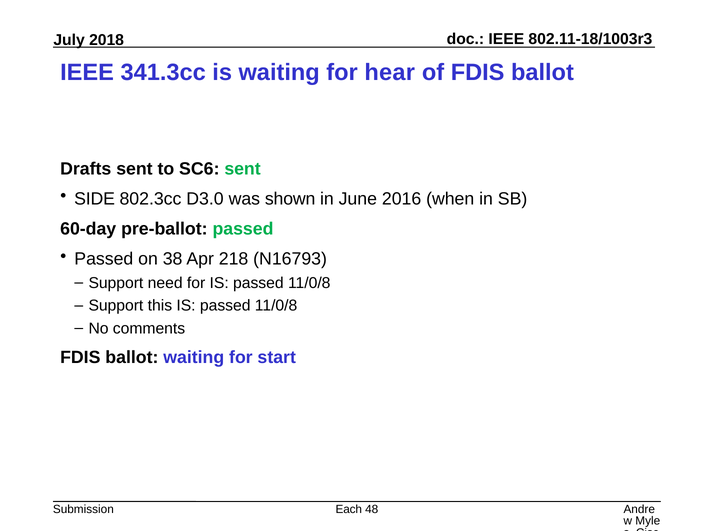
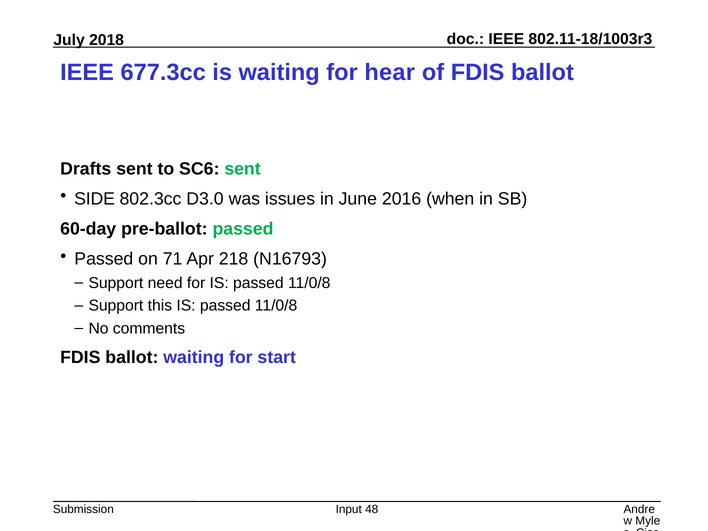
341.3cc: 341.3cc -> 677.3cc (163, 72)
shown: shown -> issues (290, 199)
38: 38 -> 71 (173, 259)
Each: Each -> Input (349, 509)
